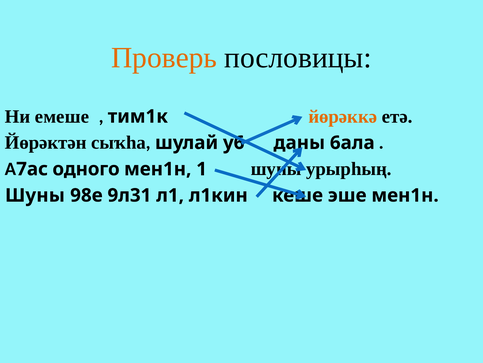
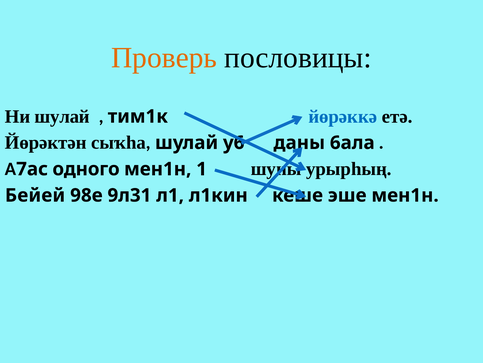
Ни емеше: емеше -> шулай (62, 116)
йөрәккә colour: orange -> blue (343, 116)
Шуны: Шуны -> Бейей (35, 195)
